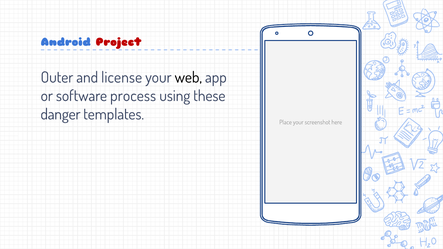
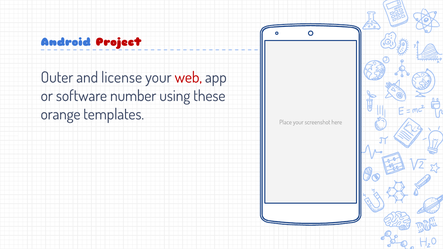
web colour: black -> red (188, 78)
process: process -> number (133, 96)
danger: danger -> orange (61, 114)
